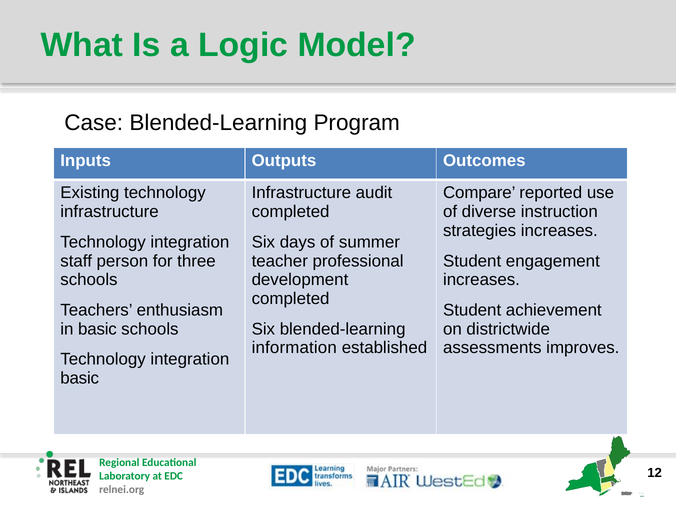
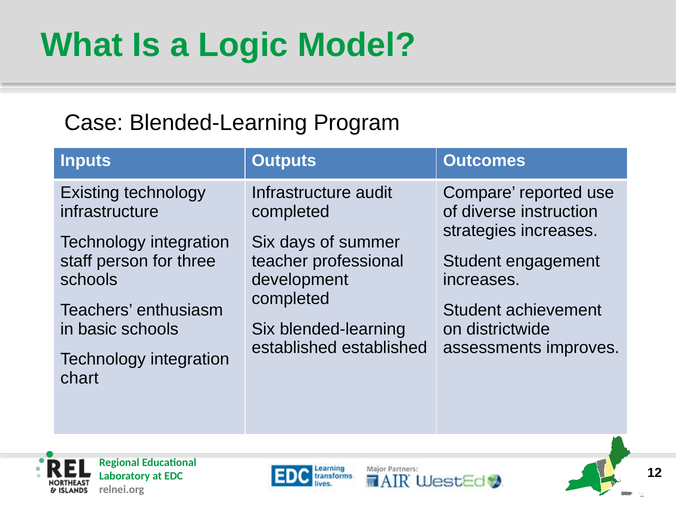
information: information -> established (294, 348)
basic: basic -> chart (80, 378)
